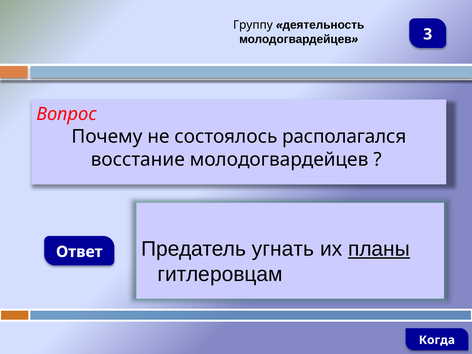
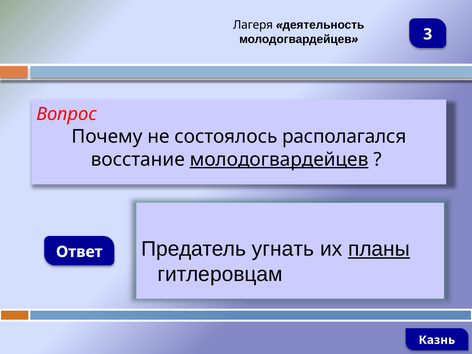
Группу: Группу -> Лагеря (253, 25)
молодогвардейцев underline: none -> present (279, 160)
Когда: Когда -> Казнь (437, 340)
